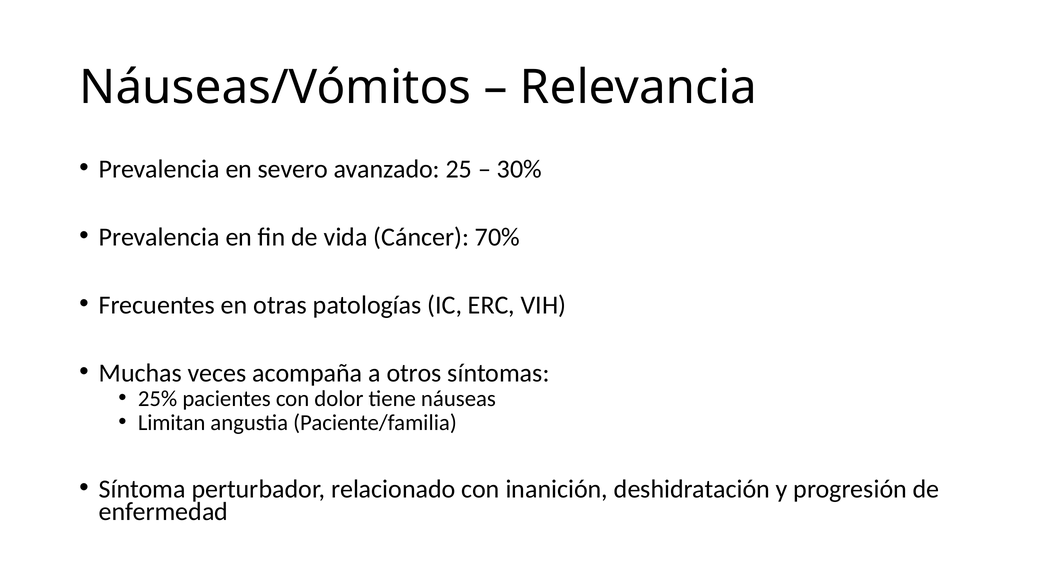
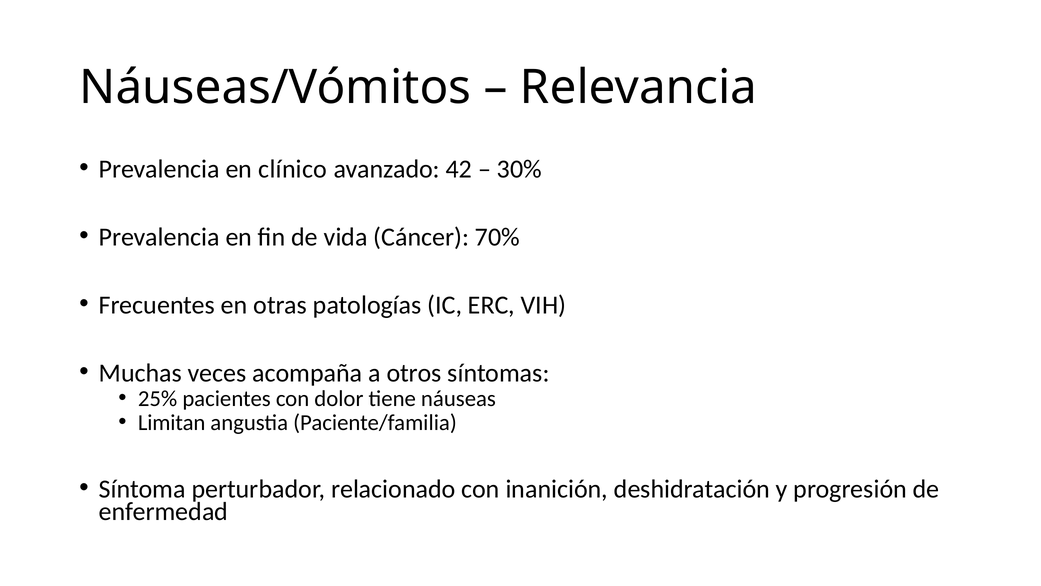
severo: severo -> clínico (293, 169)
25: 25 -> 42 (459, 169)
